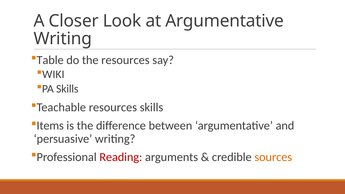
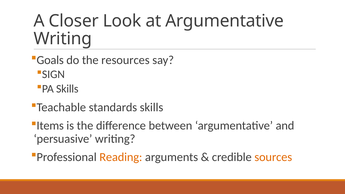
Table: Table -> Goals (50, 60)
WIKI: WIKI -> SIGN (53, 74)
Teachable resources: resources -> standards (113, 107)
Reading colour: red -> orange (121, 157)
